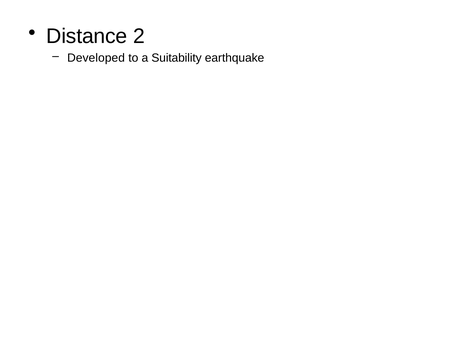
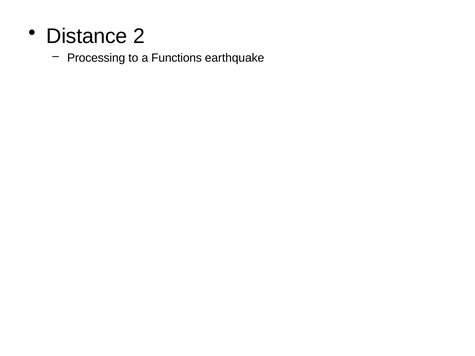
Developed: Developed -> Processing (96, 58)
Suitability: Suitability -> Functions (177, 58)
